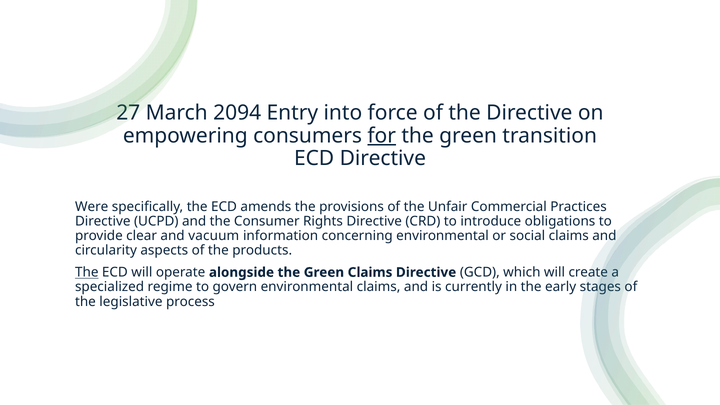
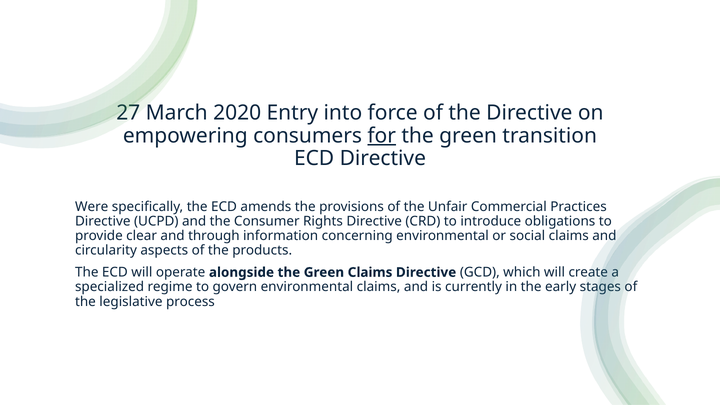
2094: 2094 -> 2020 (237, 113)
vacuum: vacuum -> through (214, 236)
The underline: present -> none (87, 272)
